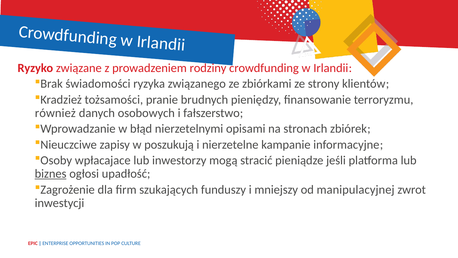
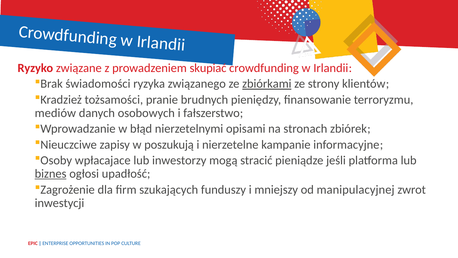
rodziny: rodziny -> skupiać (208, 68)
zbiórkami underline: none -> present (267, 84)
również: również -> mediów (55, 113)
